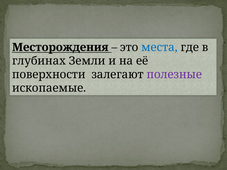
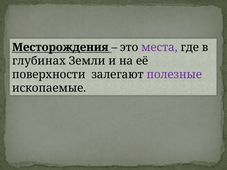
места colour: blue -> purple (159, 47)
